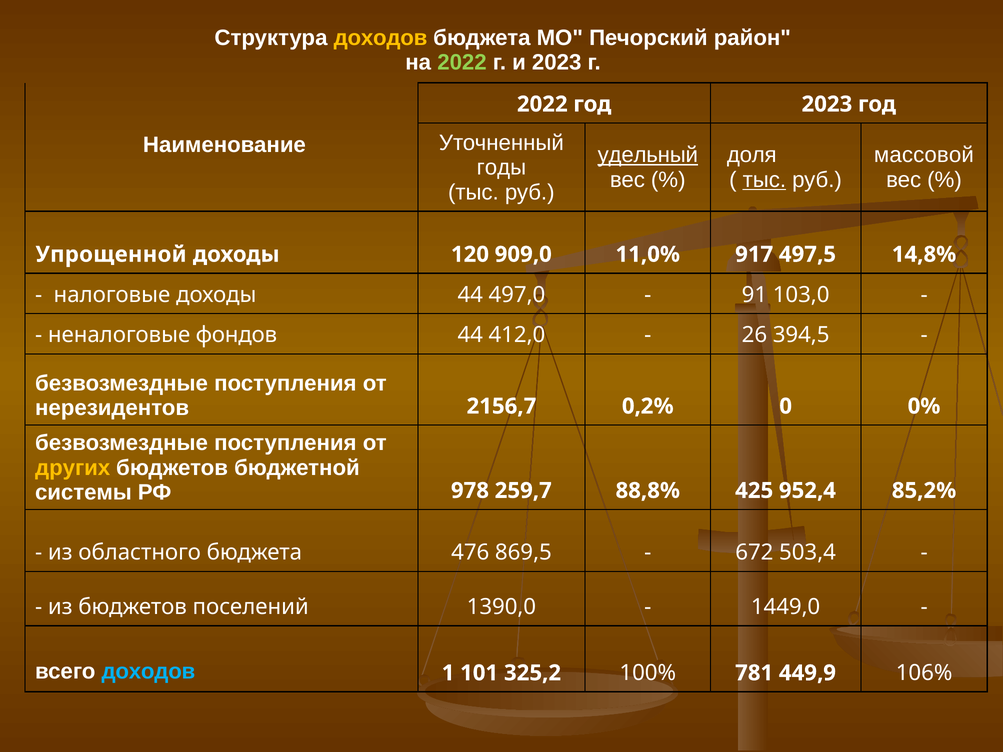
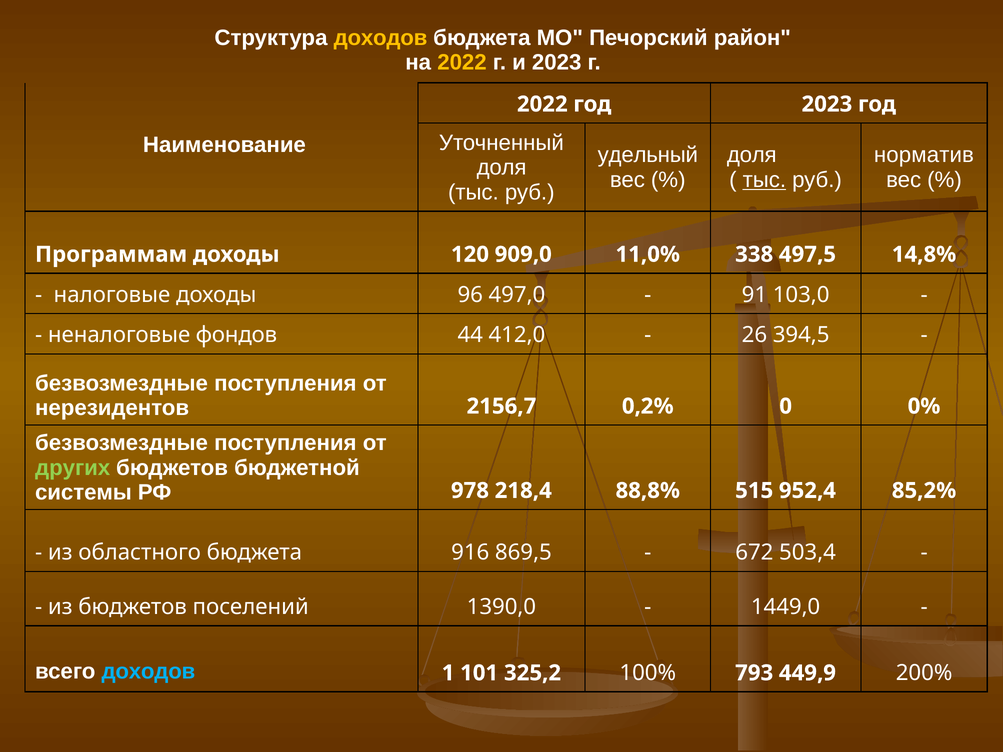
2022 colour: light green -> yellow (462, 62)
удельный underline: present -> none (648, 155)
массовой: массовой -> норматив (924, 155)
годы: годы -> доля (502, 168)
Упрощенной: Упрощенной -> Программам (111, 254)
917: 917 -> 338 (754, 254)
доходы 44: 44 -> 96 (470, 295)
других colour: yellow -> light green (73, 468)
259,7: 259,7 -> 218,4 (523, 491)
425: 425 -> 515 (754, 491)
476: 476 -> 916 (470, 553)
781: 781 -> 793 (754, 673)
106%: 106% -> 200% (924, 673)
